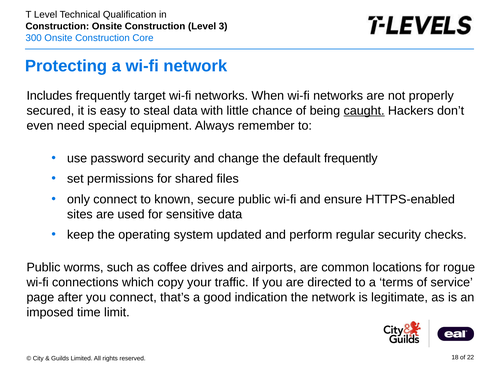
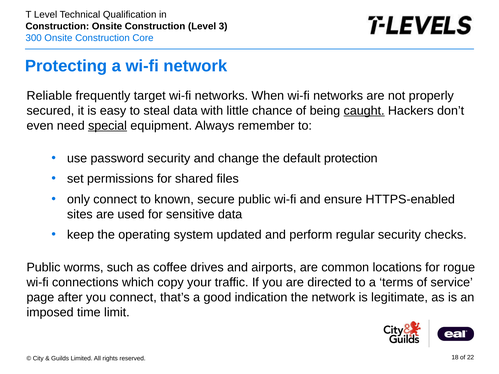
Includes: Includes -> Reliable (49, 96)
special underline: none -> present (108, 126)
default frequently: frequently -> protection (351, 158)
